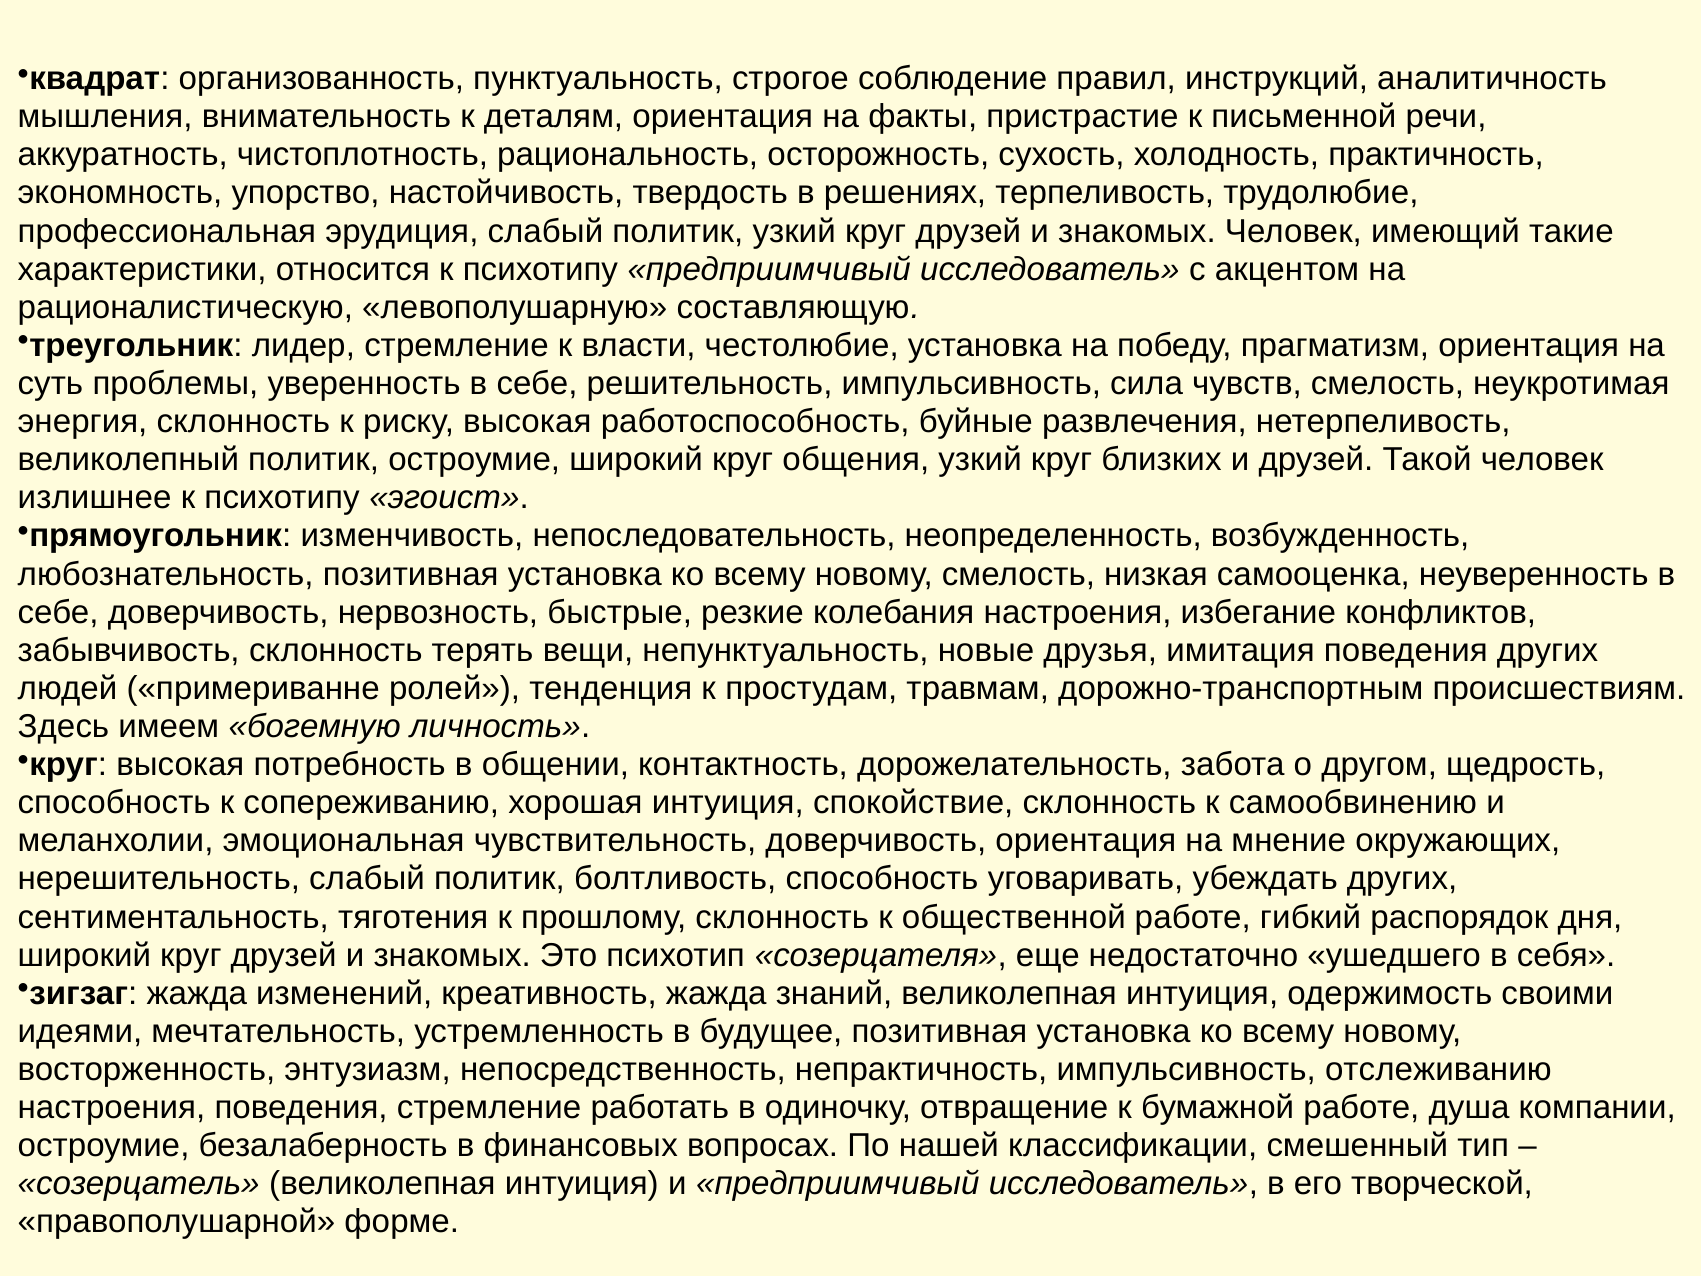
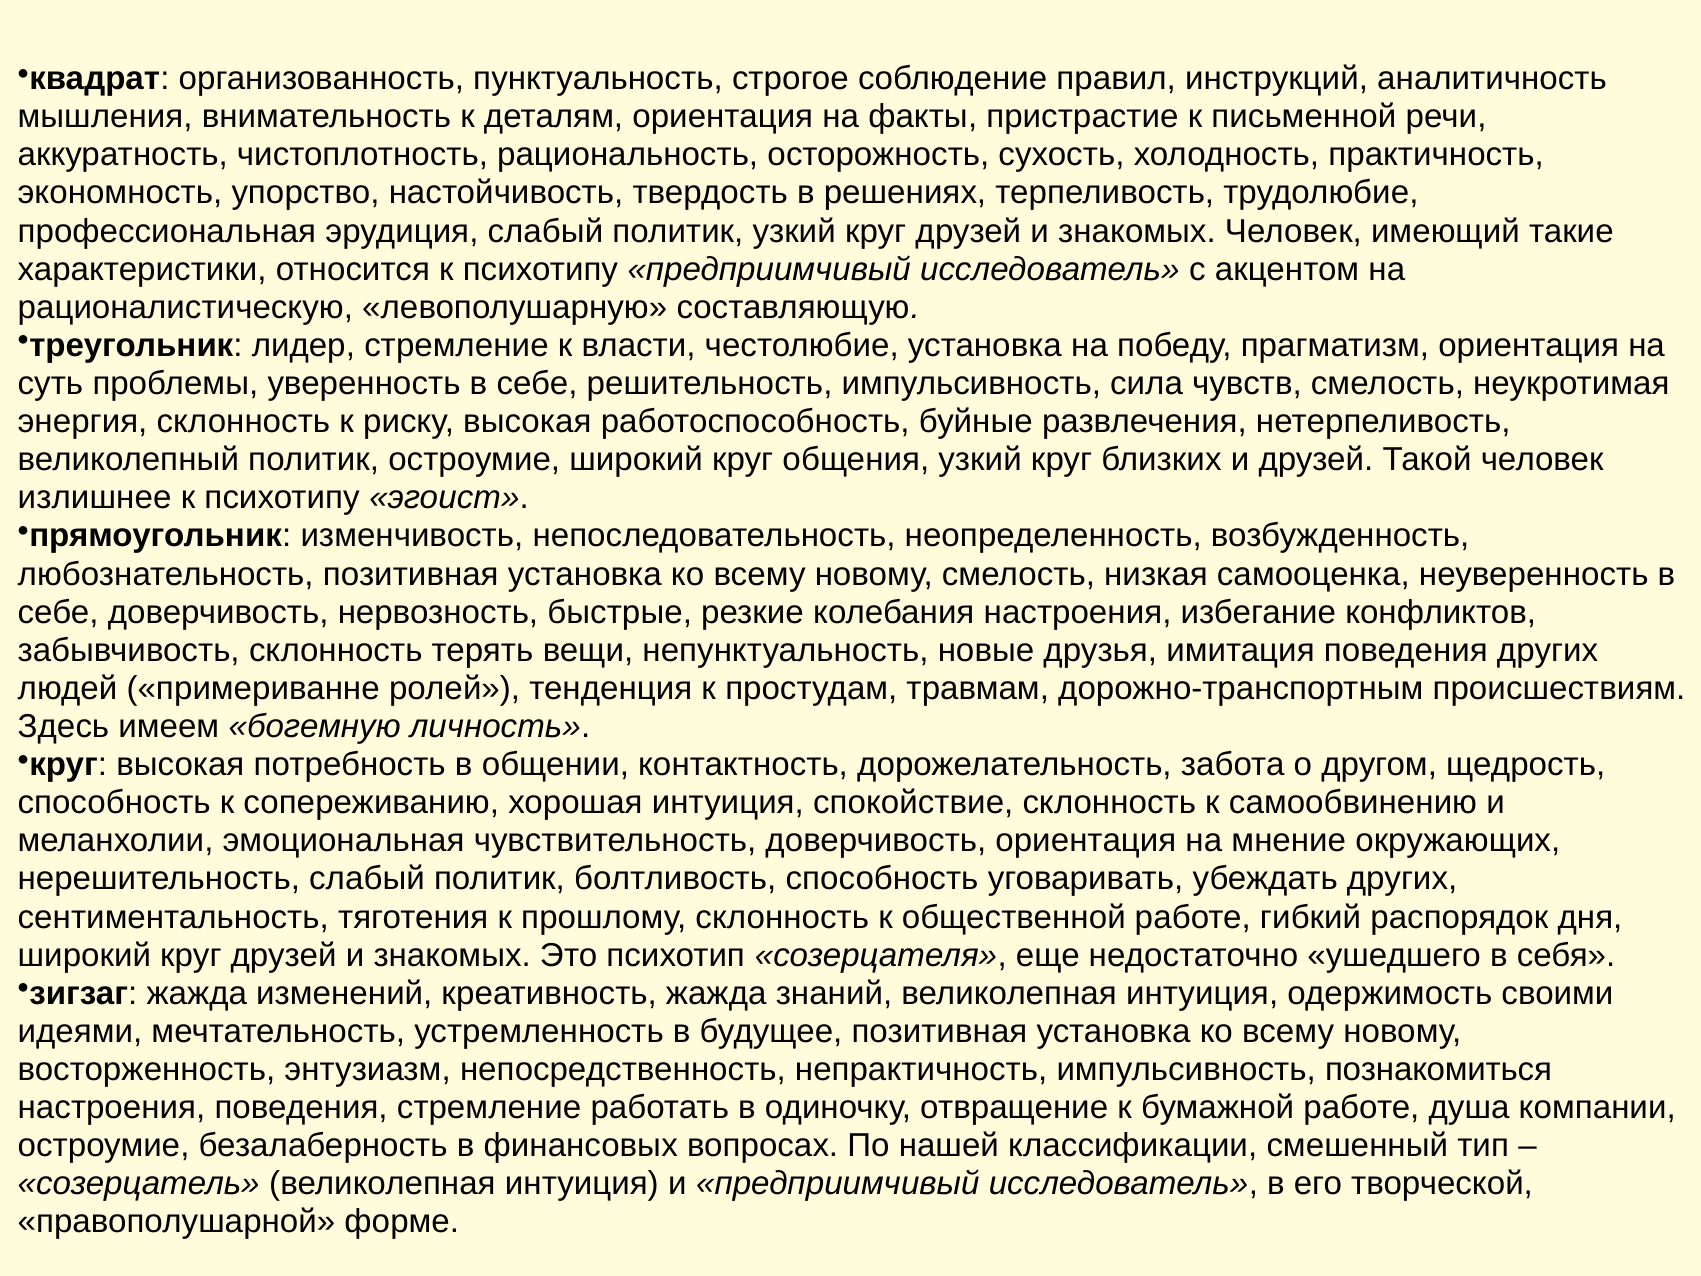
отслеживанию: отслеживанию -> познакомиться (1438, 1069)
